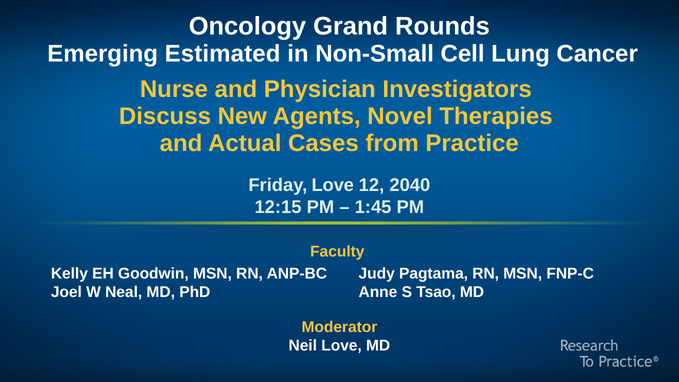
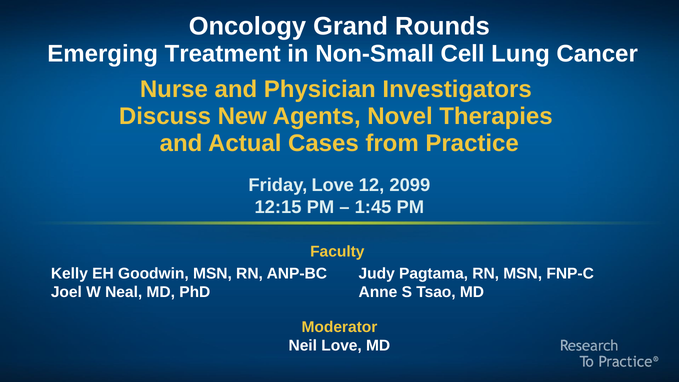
Estimated: Estimated -> Treatment (223, 54)
2040: 2040 -> 2099 (410, 185)
